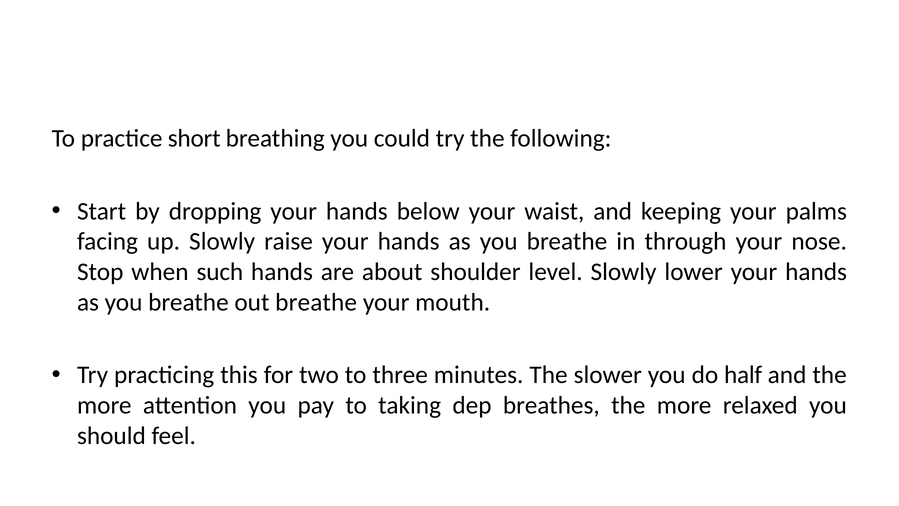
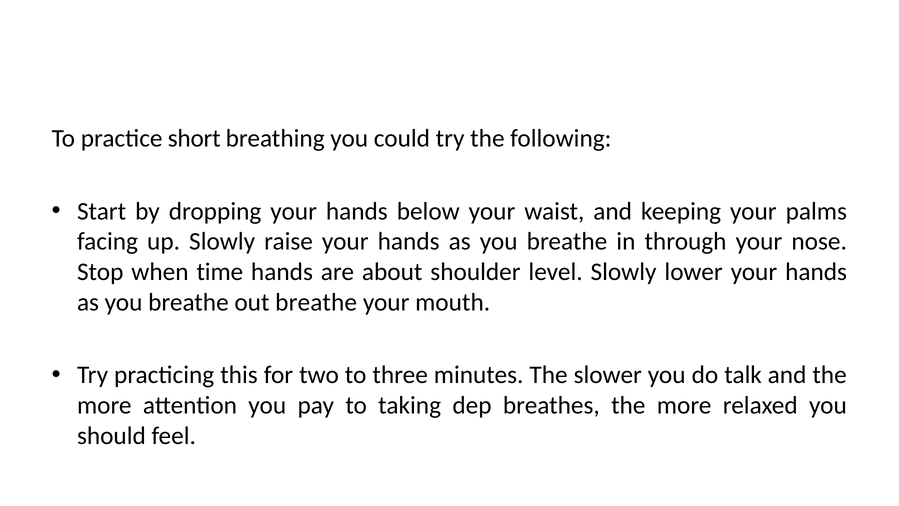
such: such -> time (220, 272)
half: half -> talk (743, 375)
